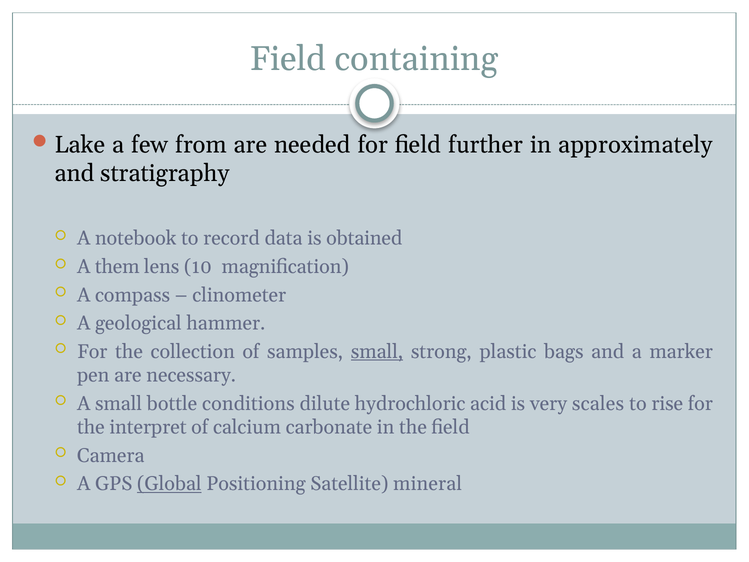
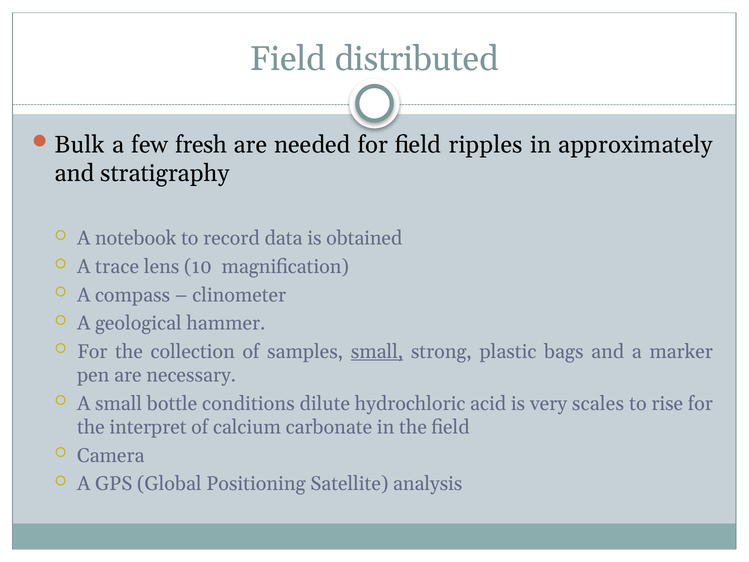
containing: containing -> distributed (417, 59)
Lake: Lake -> Bulk (80, 145)
from: from -> fresh (201, 145)
further: further -> ripples (486, 145)
them: them -> trace (117, 267)
Global underline: present -> none (169, 484)
mineral: mineral -> analysis (428, 484)
